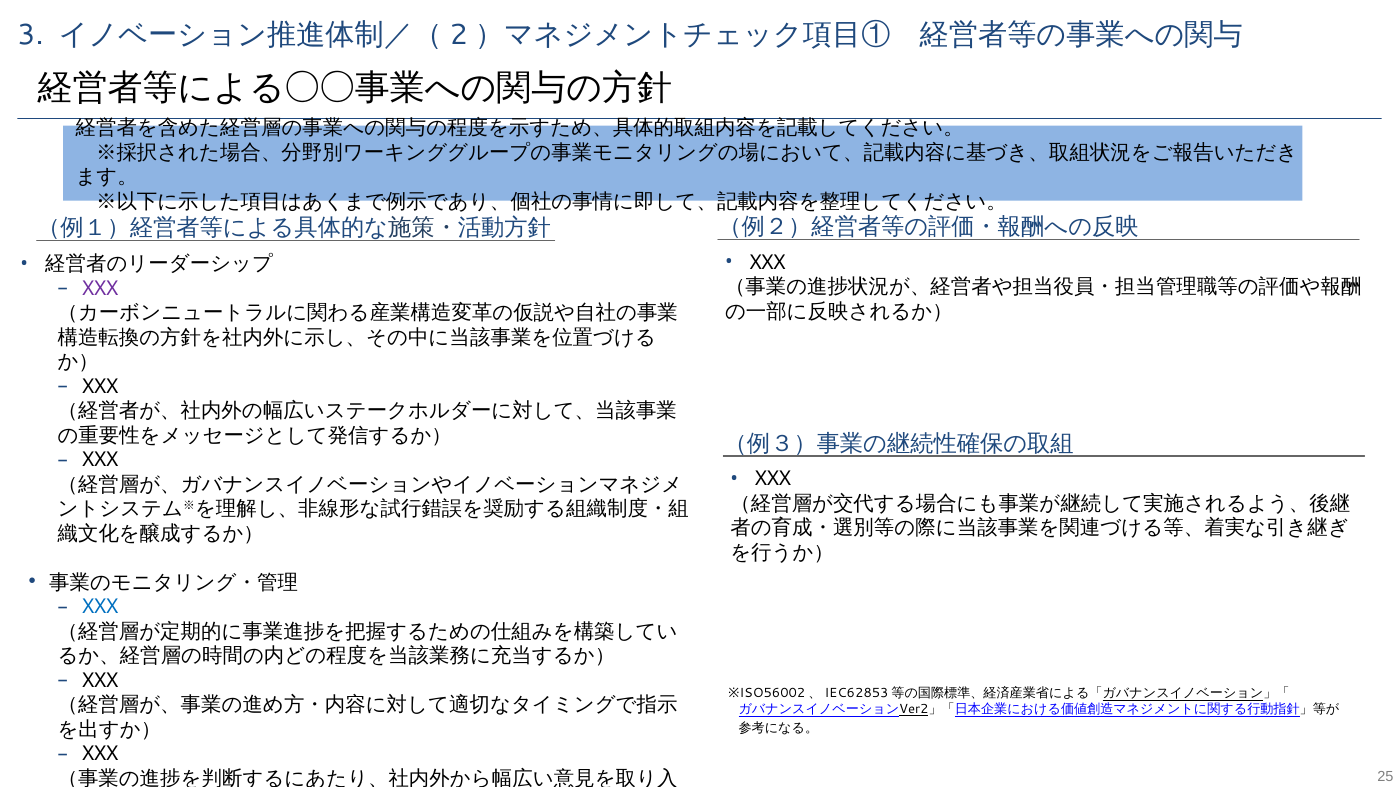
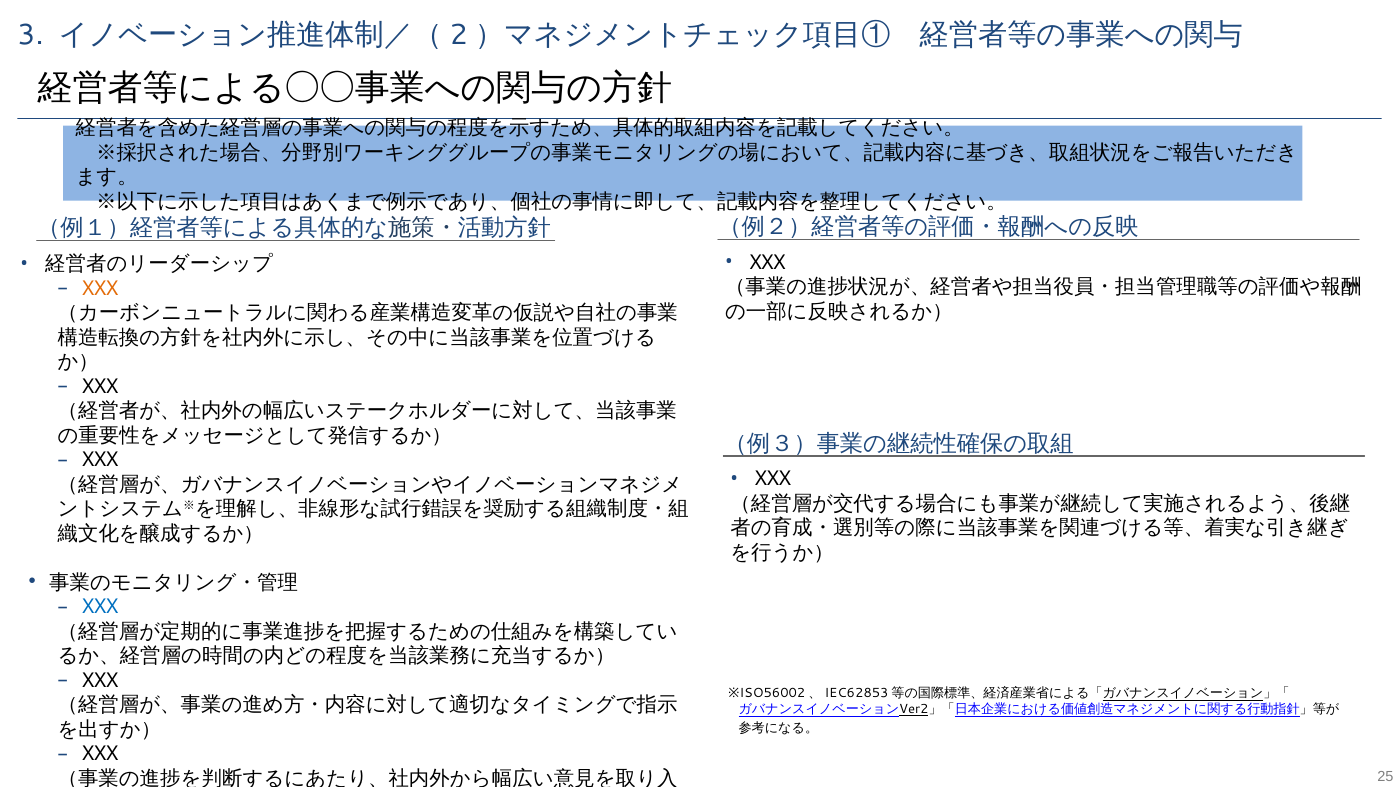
XXX colour: purple -> orange (100, 288)
